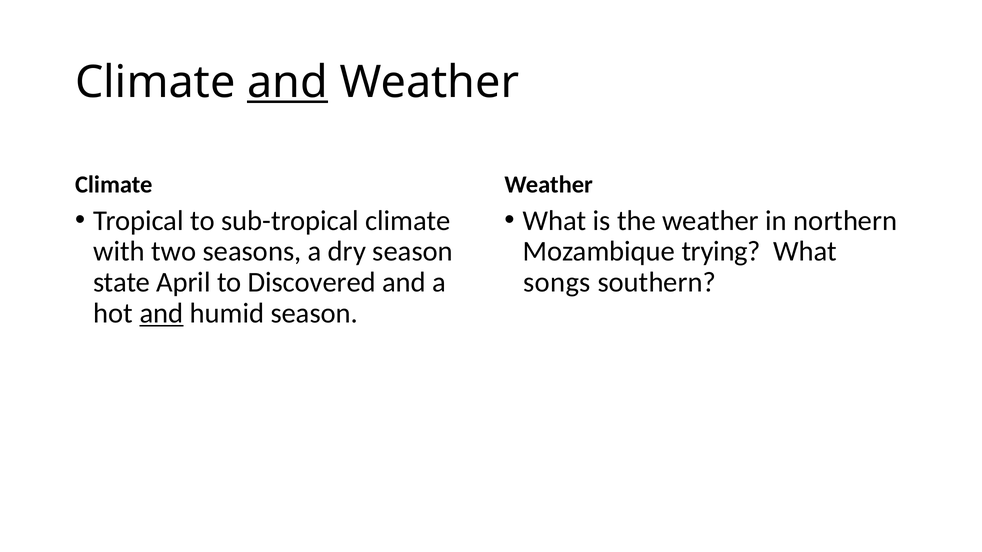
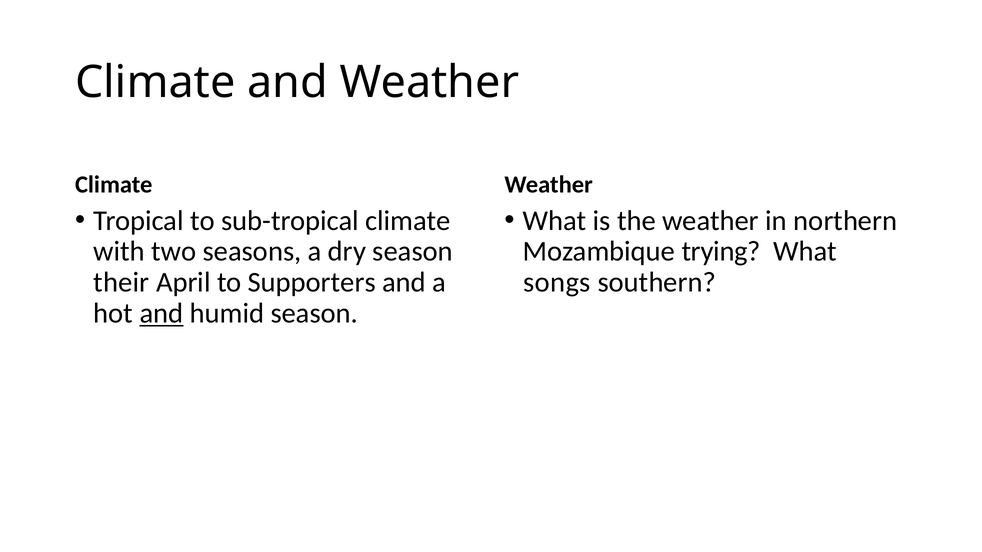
and underline: present -> none (288, 82)
state: state -> their (121, 283)
Discovered: Discovered -> Supporters (312, 283)
